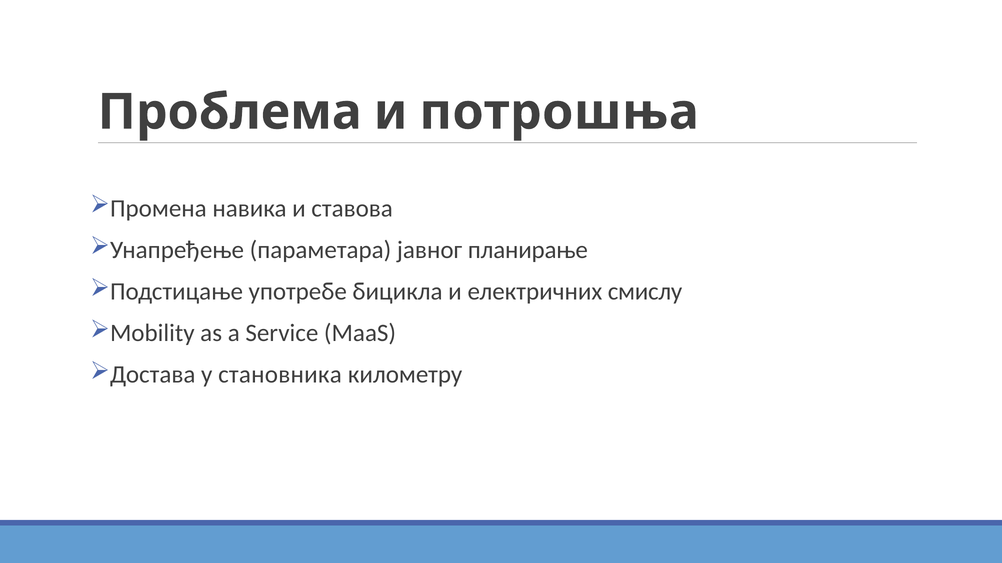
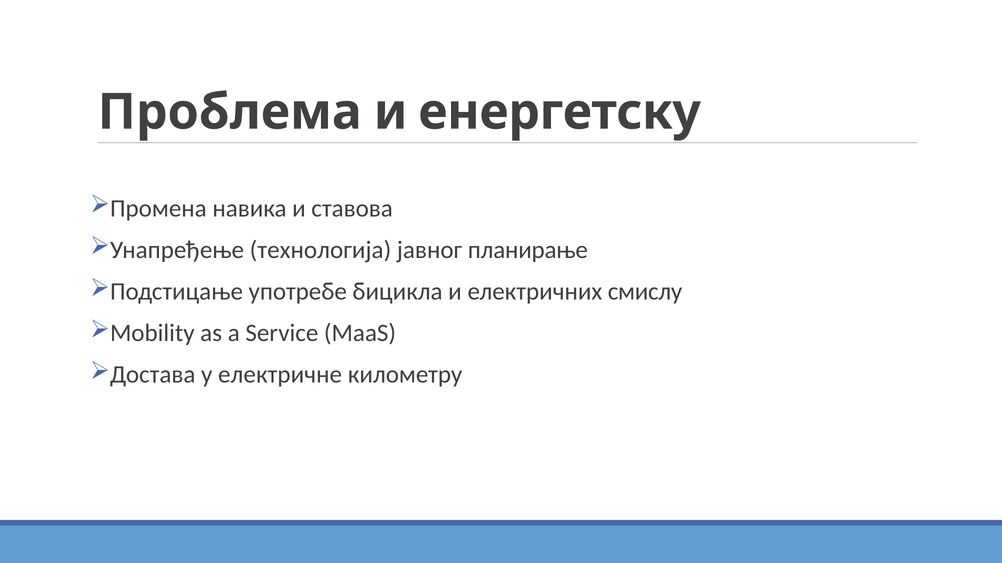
потрошња: потрошња -> енергетску (560, 112)
параметара: параметара -> технологија (320, 250)
становника: становника -> електричне (280, 375)
